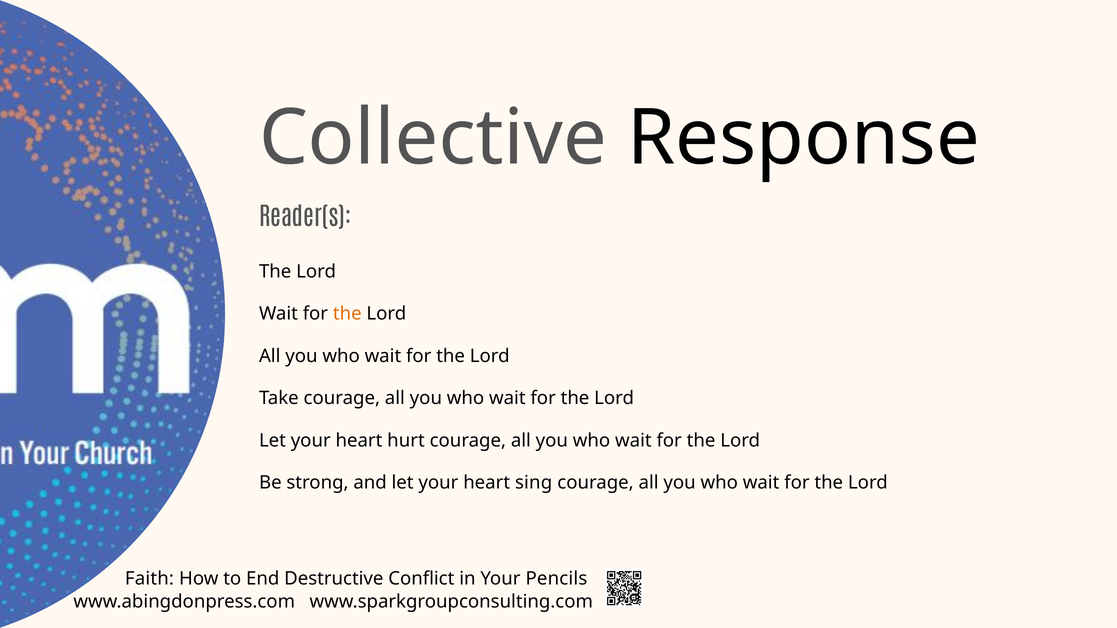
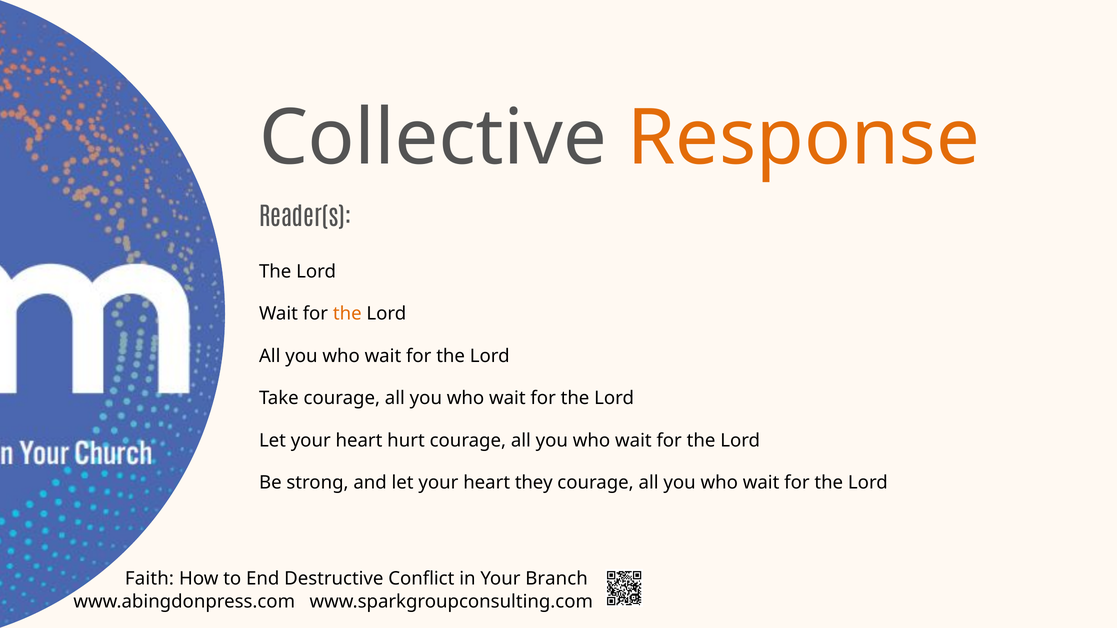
Response colour: black -> orange (804, 138)
sing: sing -> they (534, 483)
Pencils: Pencils -> Branch (557, 579)
